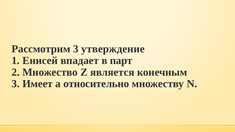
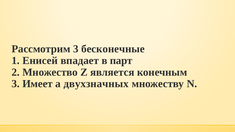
утверждение: утверждение -> бесконечные (113, 49)
относительно: относительно -> двухзначных (96, 84)
